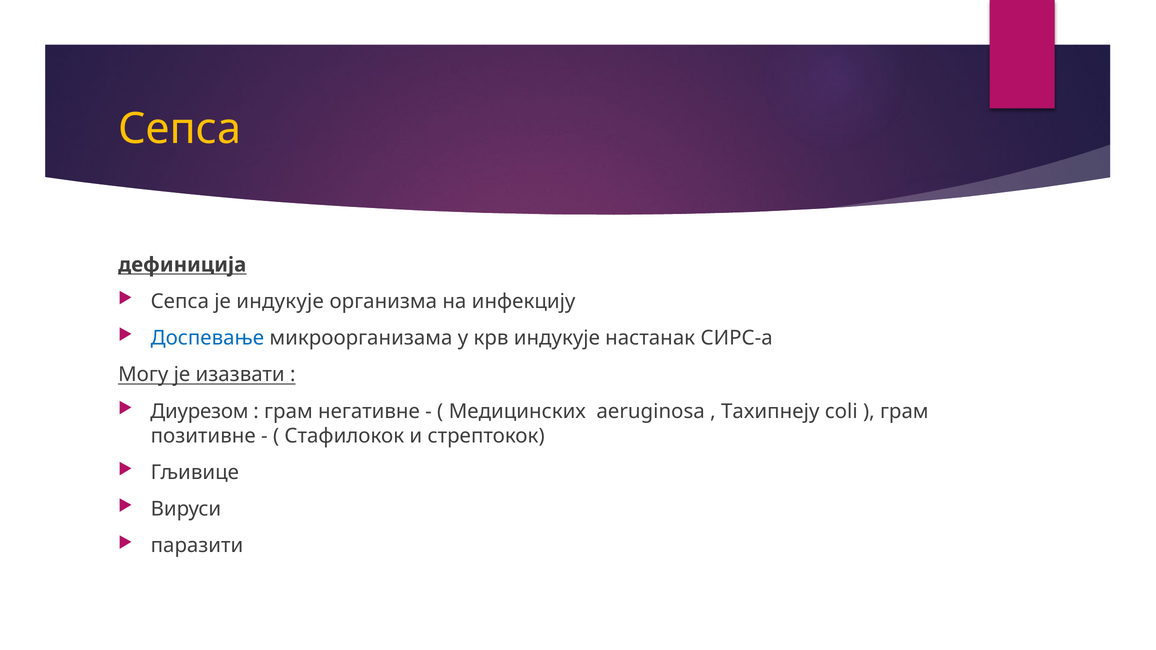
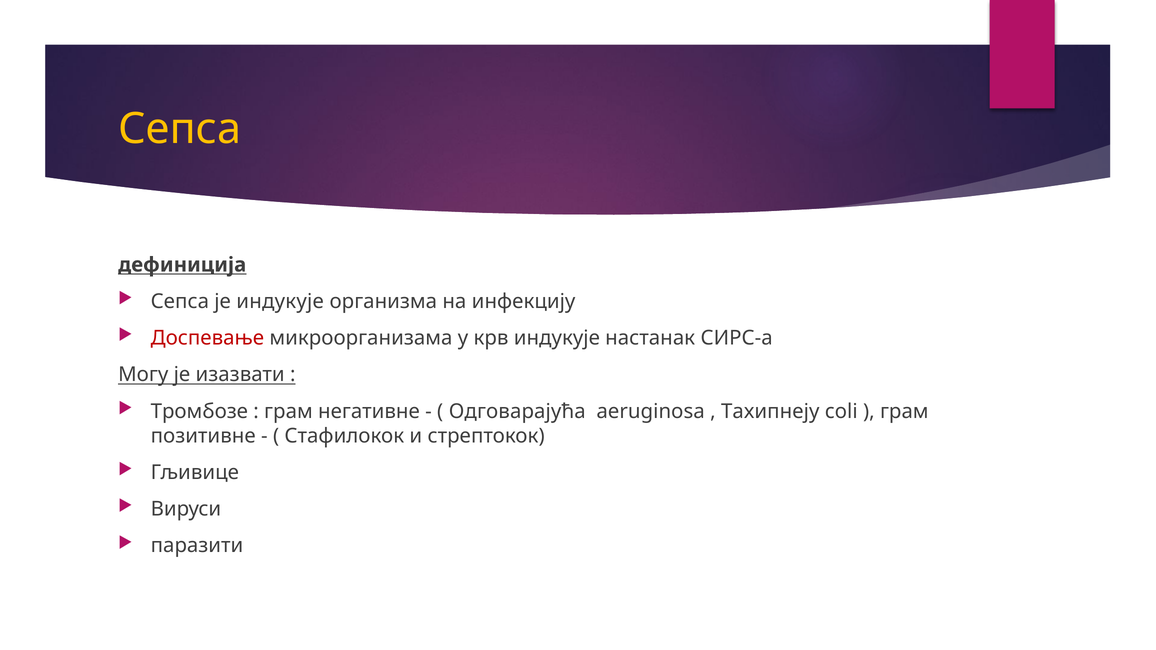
Доспевање colour: blue -> red (207, 338)
Диурезом: Диурезом -> Тромбозе (199, 411)
Медицинских: Медицинских -> Одговарајућа (517, 411)
